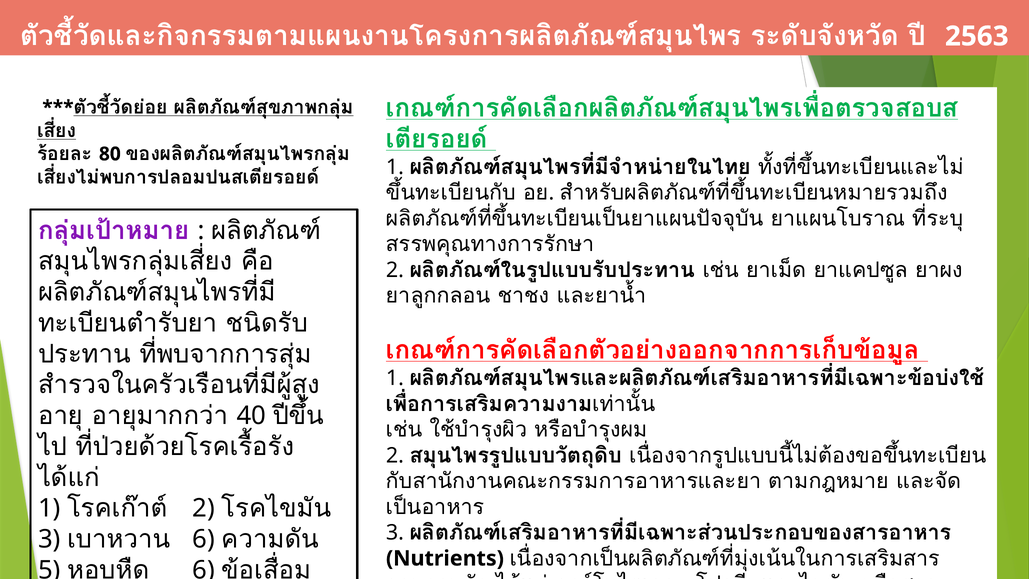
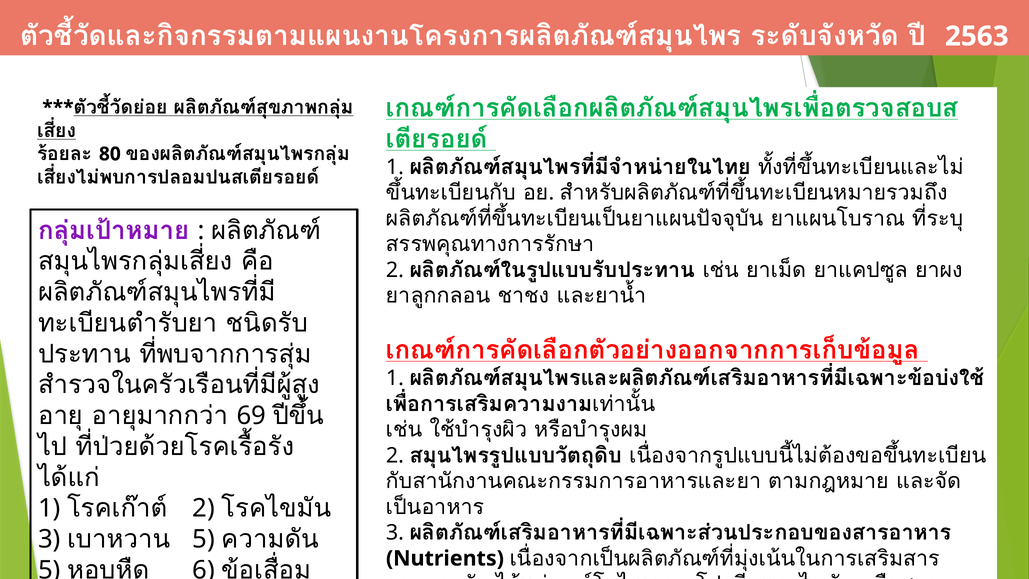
40: 40 -> 69 (251, 416)
6: 6 -> 5 (204, 539)
